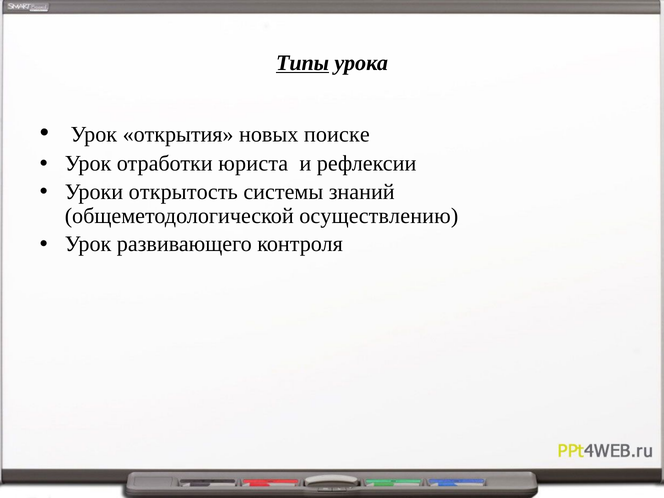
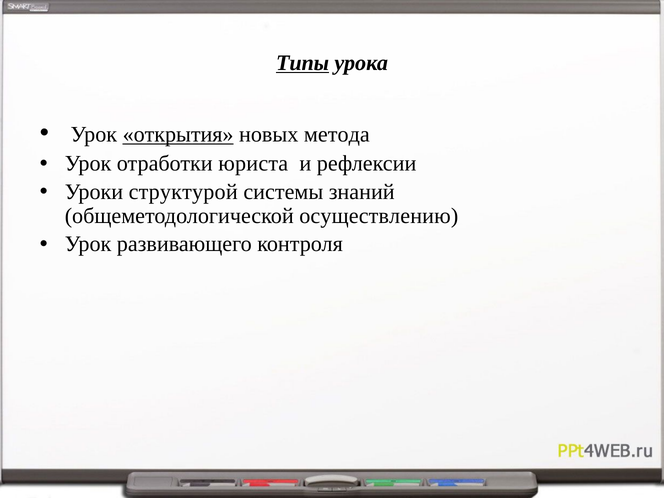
открытия underline: none -> present (178, 135)
поиске: поиске -> метода (337, 135)
открытость: открытость -> структурой (183, 192)
